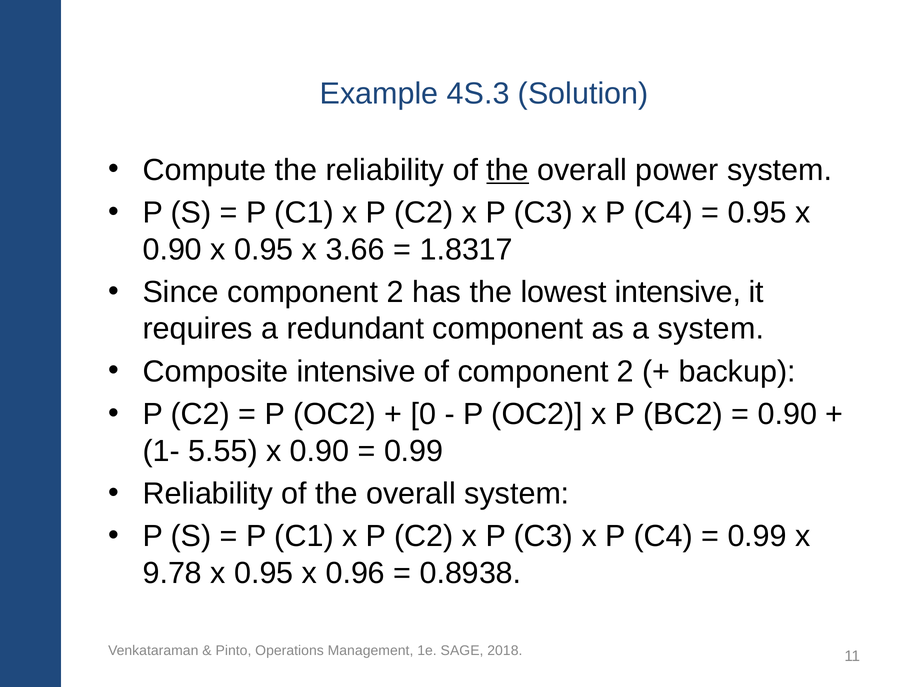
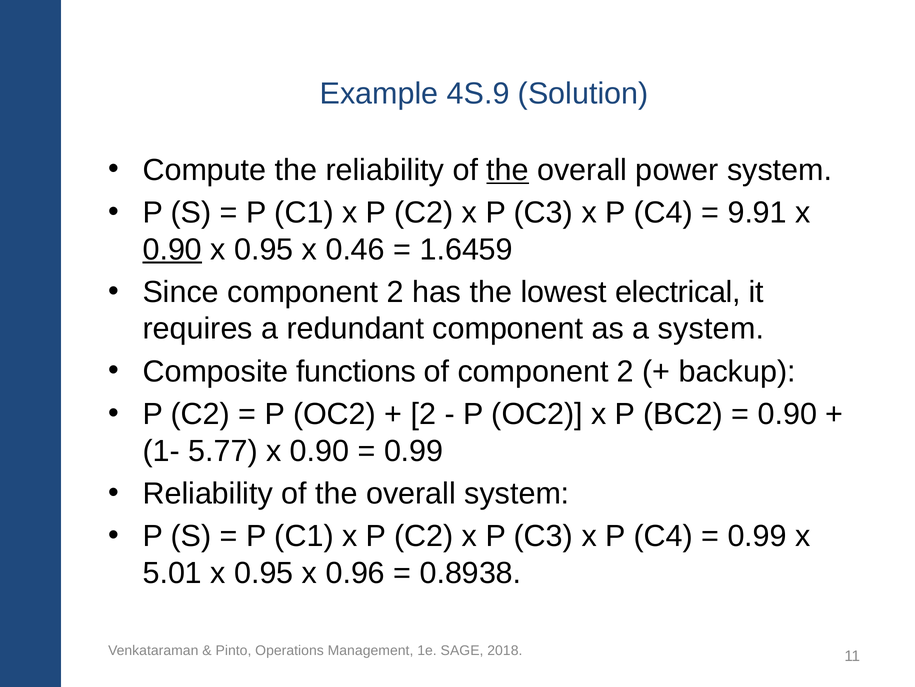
4S.3: 4S.3 -> 4S.9 (478, 94)
0.95: 0.95 -> 9.91 (757, 213)
0.90 underline: none -> present (172, 249)
3.66: 3.66 -> 0.46 (355, 249)
1.8317: 1.8317 -> 1.6459 (466, 249)
lowest intensive: intensive -> electrical (678, 292)
Composite intensive: intensive -> functions (356, 371)
0: 0 -> 2 (423, 414)
5.55: 5.55 -> 5.77 (223, 450)
9.78: 9.78 -> 5.01 (172, 572)
